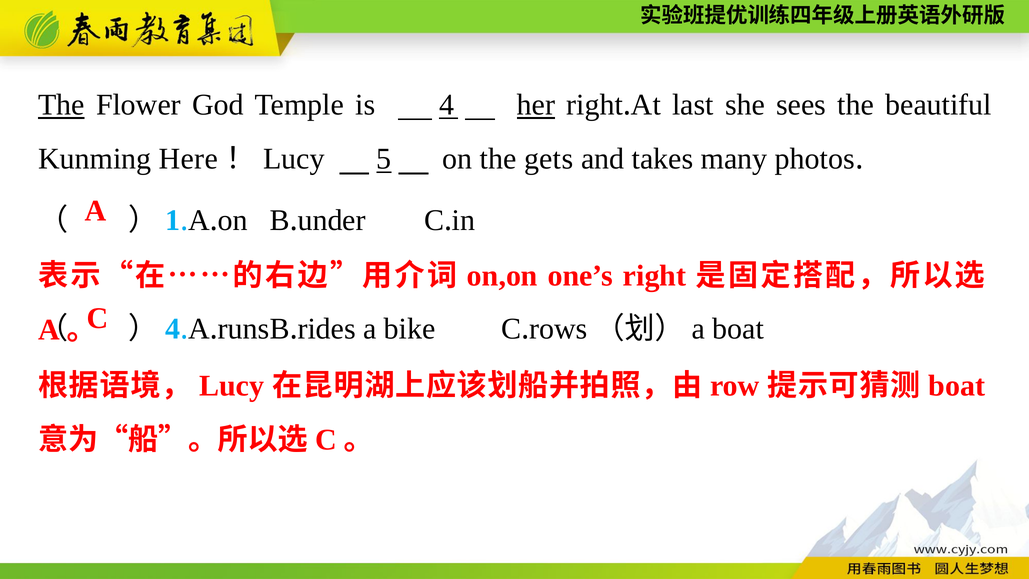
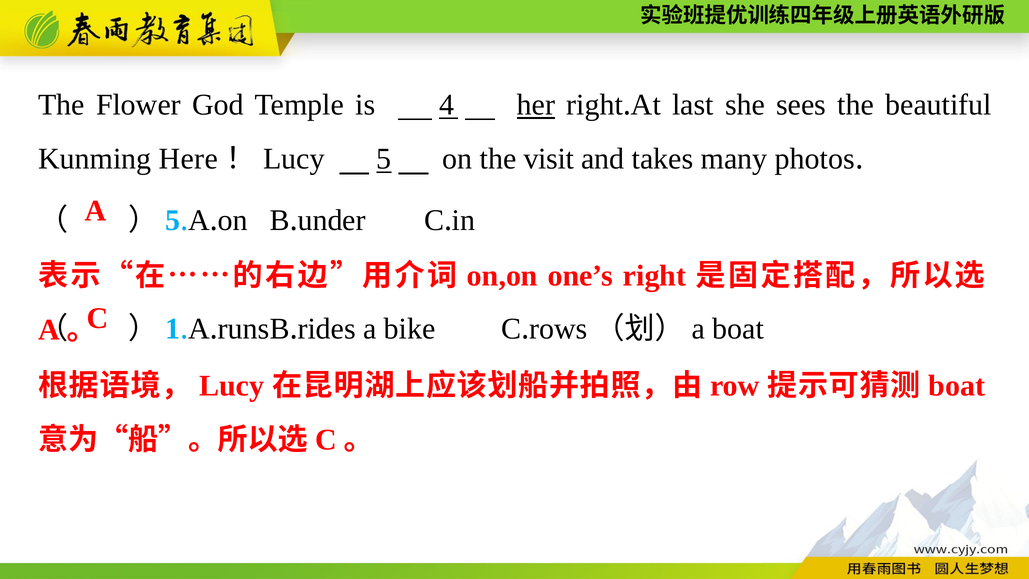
The underline: present -> none (61, 105)
gets: gets -> visit (549, 159)
1: 1 -> 5 (173, 220)
4: 4 -> 1 (173, 329)
